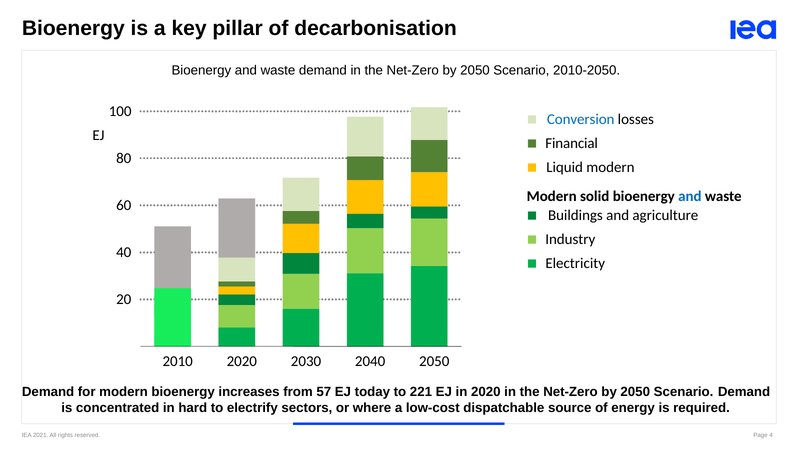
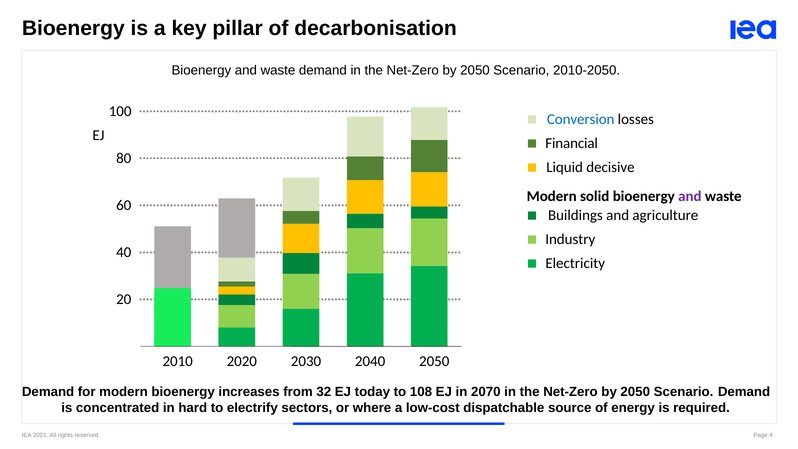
Liquid modern: modern -> decisive (610, 167)
and colour: blue -> purple (690, 197)
57: 57 -> 32 (324, 392)
221: 221 -> 108 (421, 392)
in 2020: 2020 -> 2070 (486, 392)
